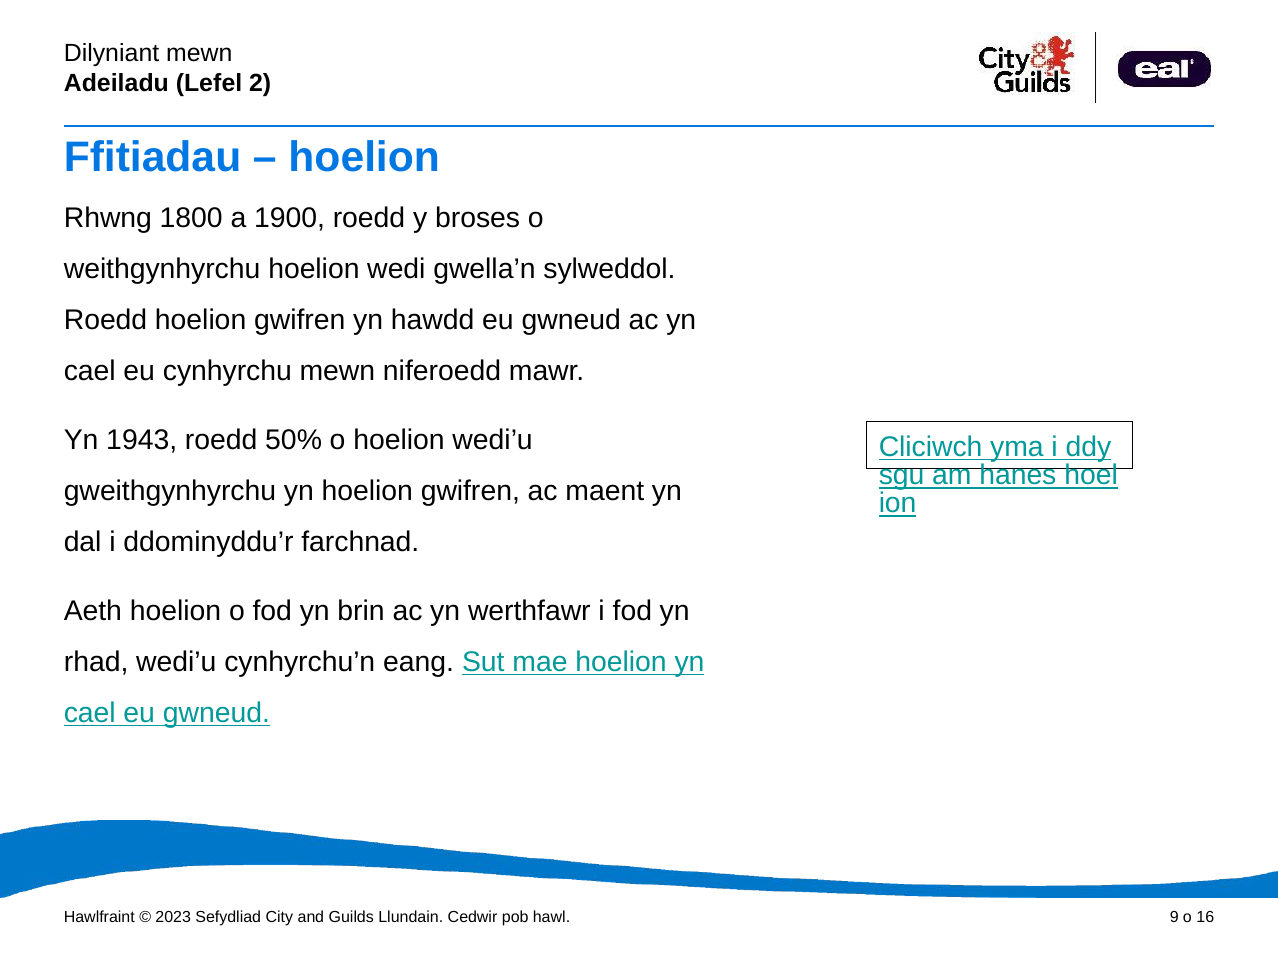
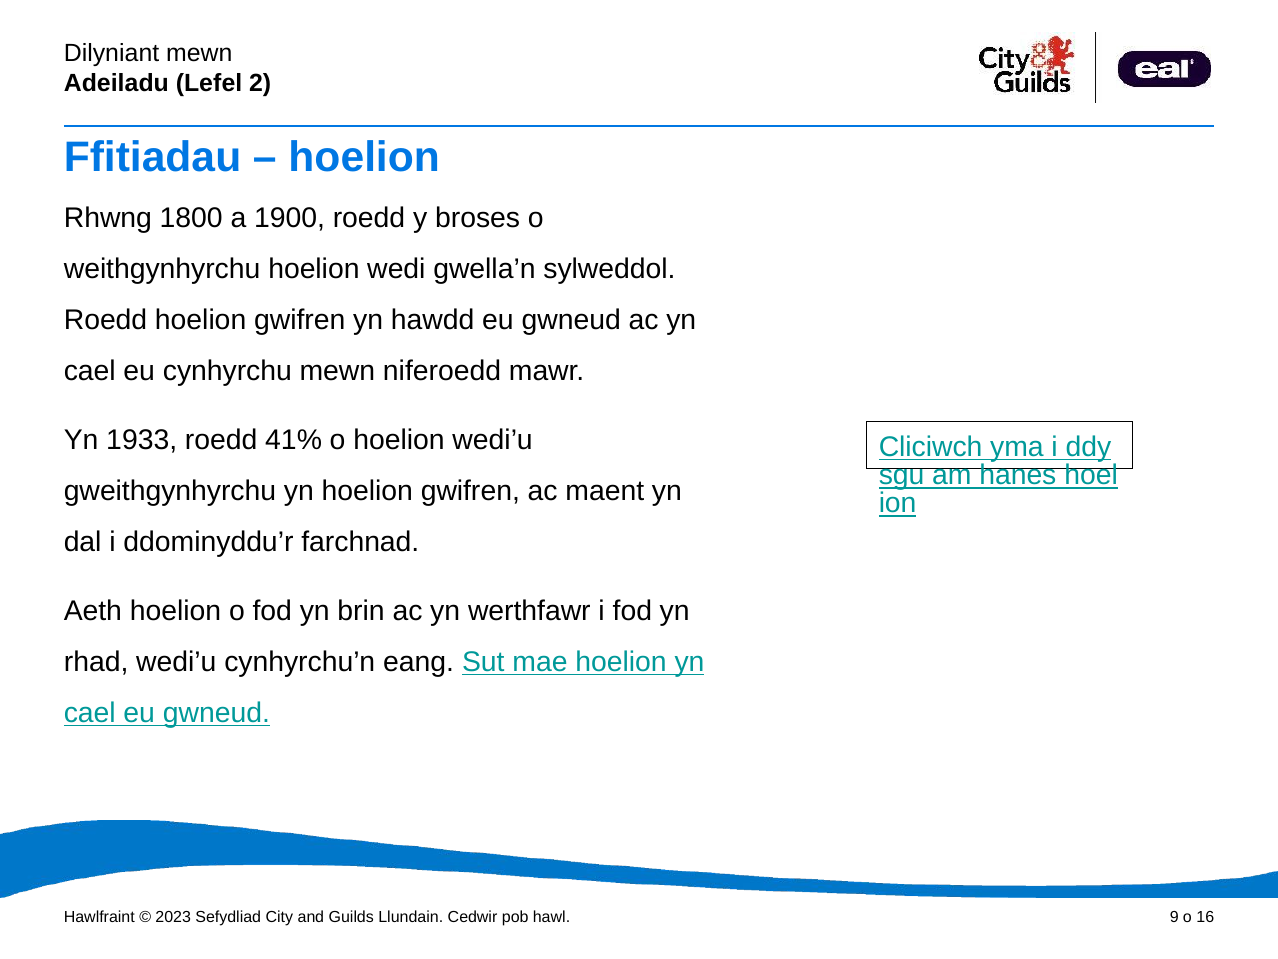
1943: 1943 -> 1933 (142, 440)
50%: 50% -> 41% (294, 440)
